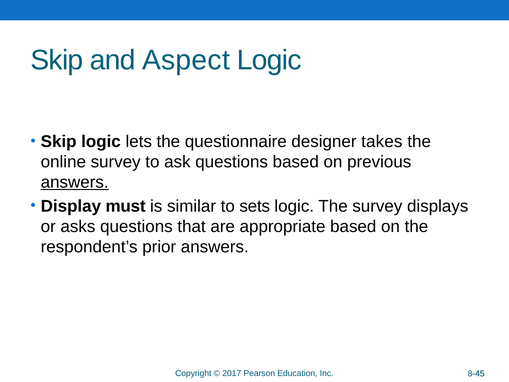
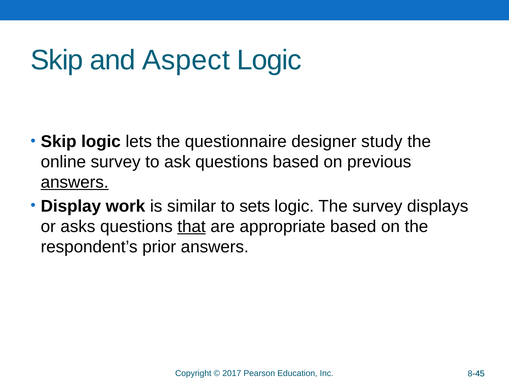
takes: takes -> study (382, 142)
must: must -> work (125, 206)
that underline: none -> present (192, 226)
